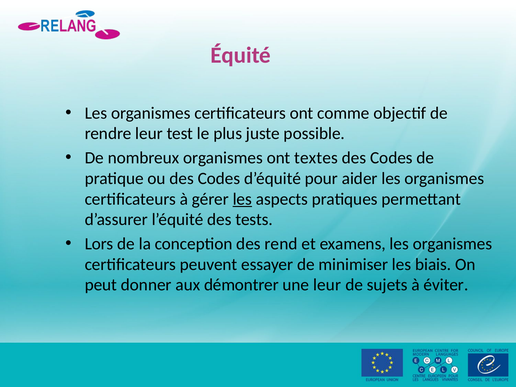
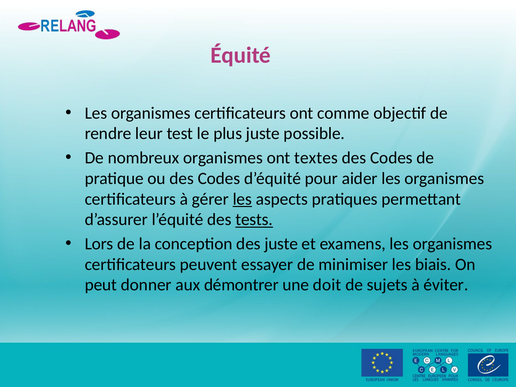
tests underline: none -> present (254, 220)
des rend: rend -> juste (281, 244)
une leur: leur -> doit (327, 285)
